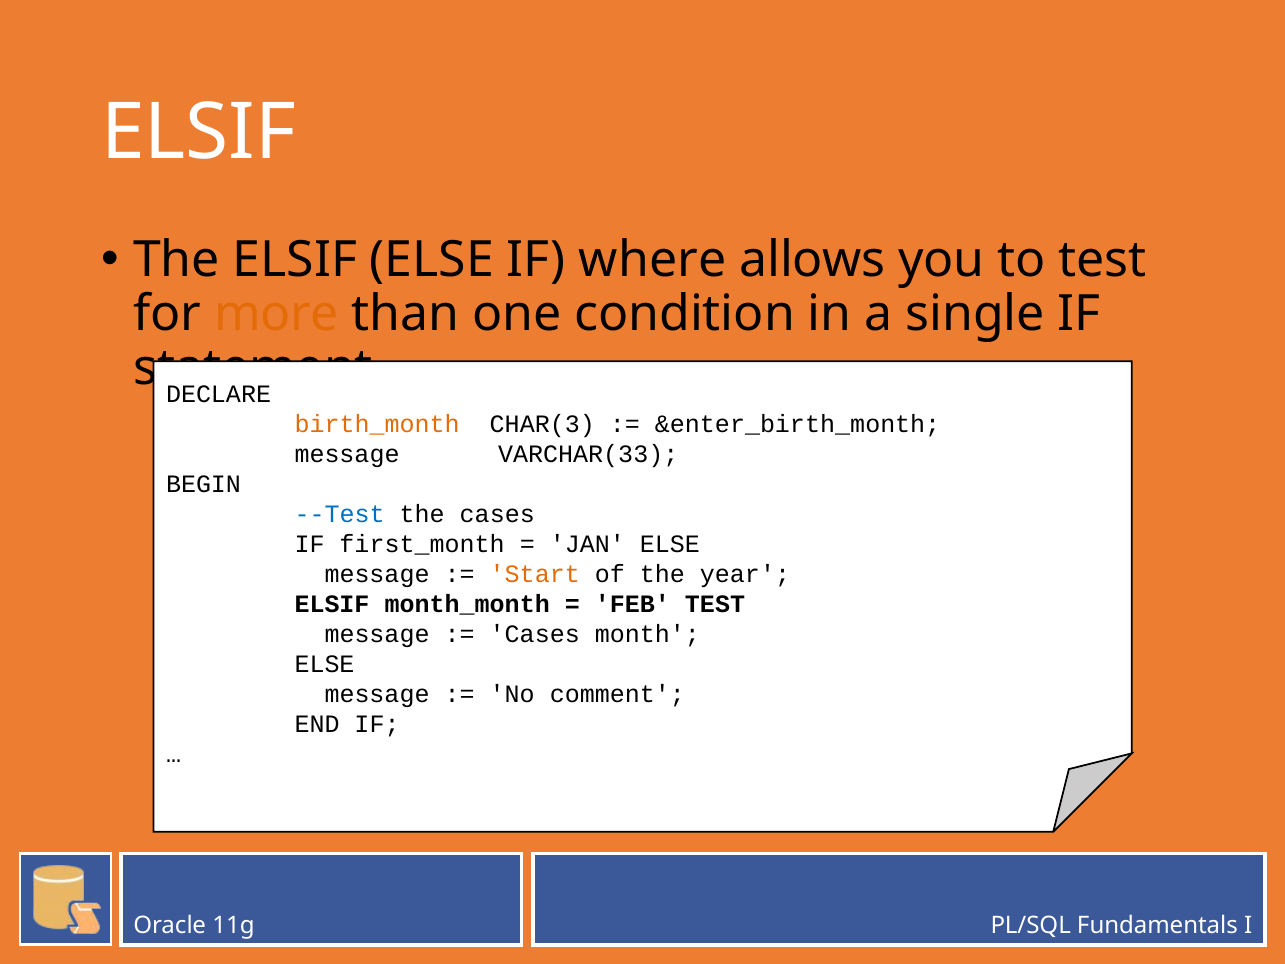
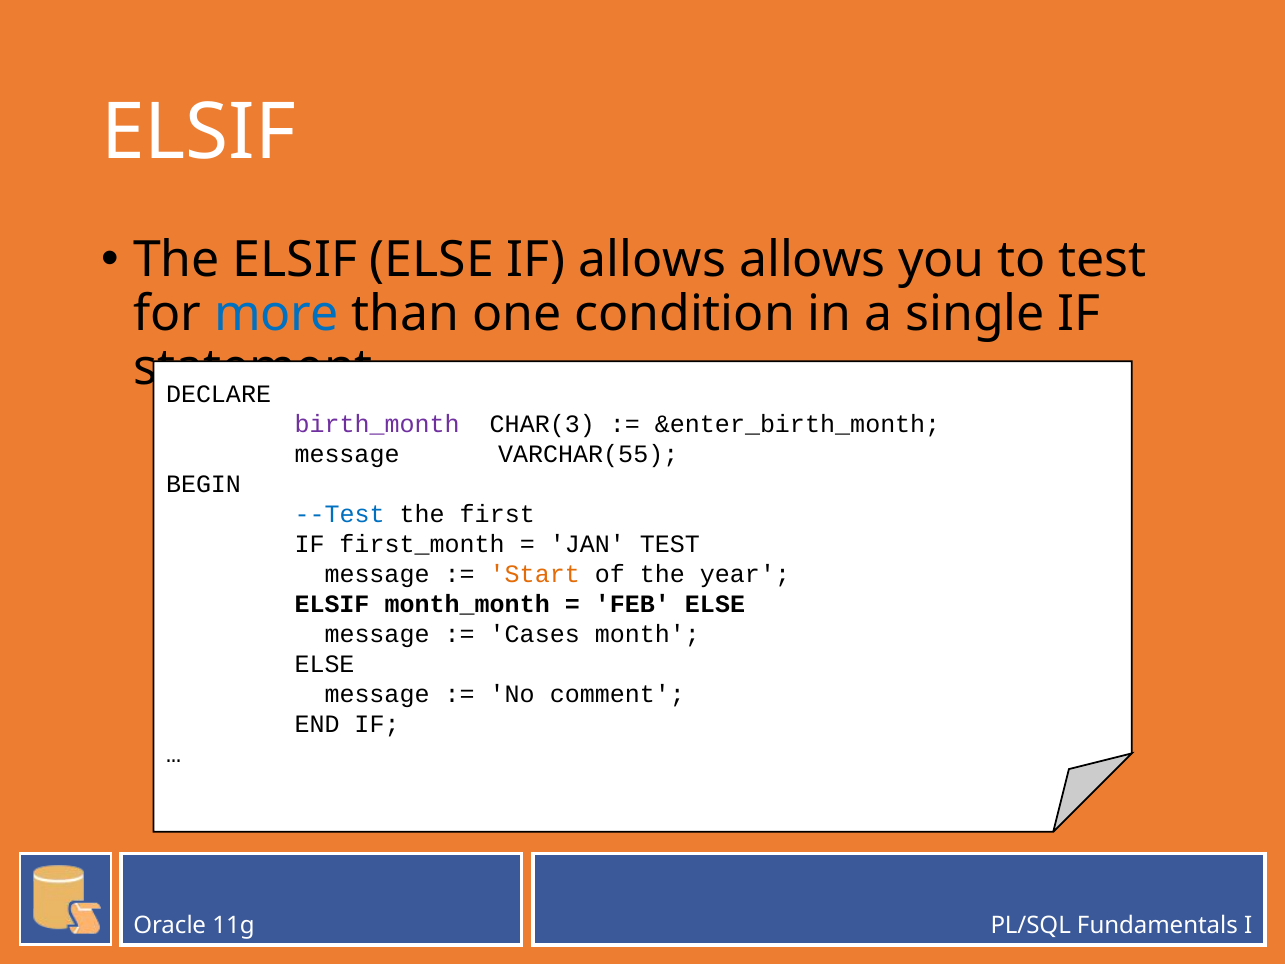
IF where: where -> allows (652, 260)
more colour: orange -> blue (277, 314)
birth_month colour: orange -> purple (377, 424)
VARCHAR(33: VARCHAR(33 -> VARCHAR(55 (588, 454)
the cases: cases -> first (497, 514)
JAN ELSE: ELSE -> TEST (670, 544)
FEB TEST: TEST -> ELSE (715, 604)
